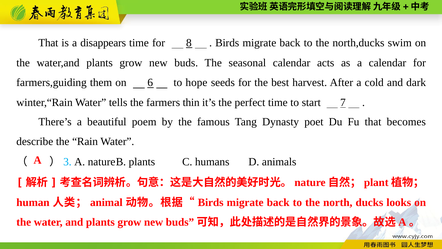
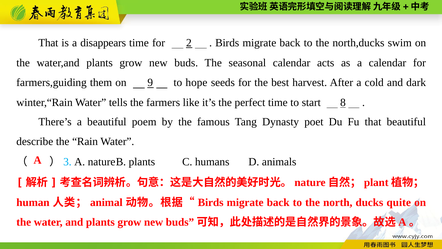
8: 8 -> 2 (189, 43)
6: 6 -> 9 (150, 83)
thin: thin -> like (191, 102)
7: 7 -> 8 (343, 102)
that becomes: becomes -> beautiful (406, 122)
looks: looks -> quite (399, 202)
